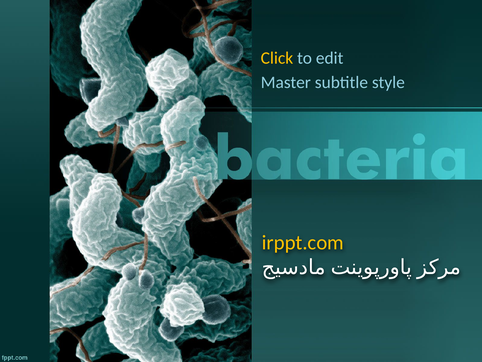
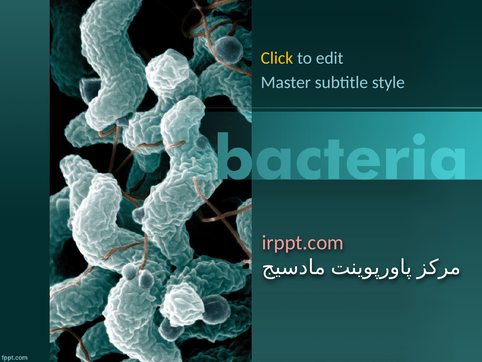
irppt.com colour: yellow -> pink (303, 242)
